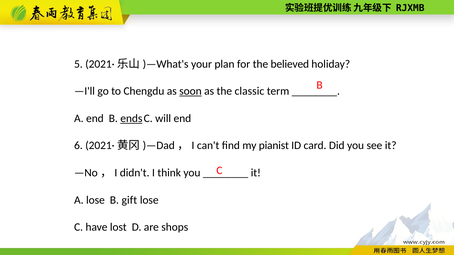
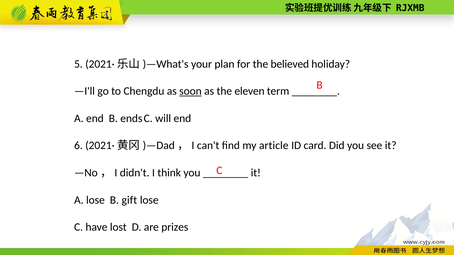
classic: classic -> eleven (250, 91)
ends underline: present -> none (131, 119)
pianist: pianist -> article (274, 146)
shops: shops -> prizes (175, 228)
